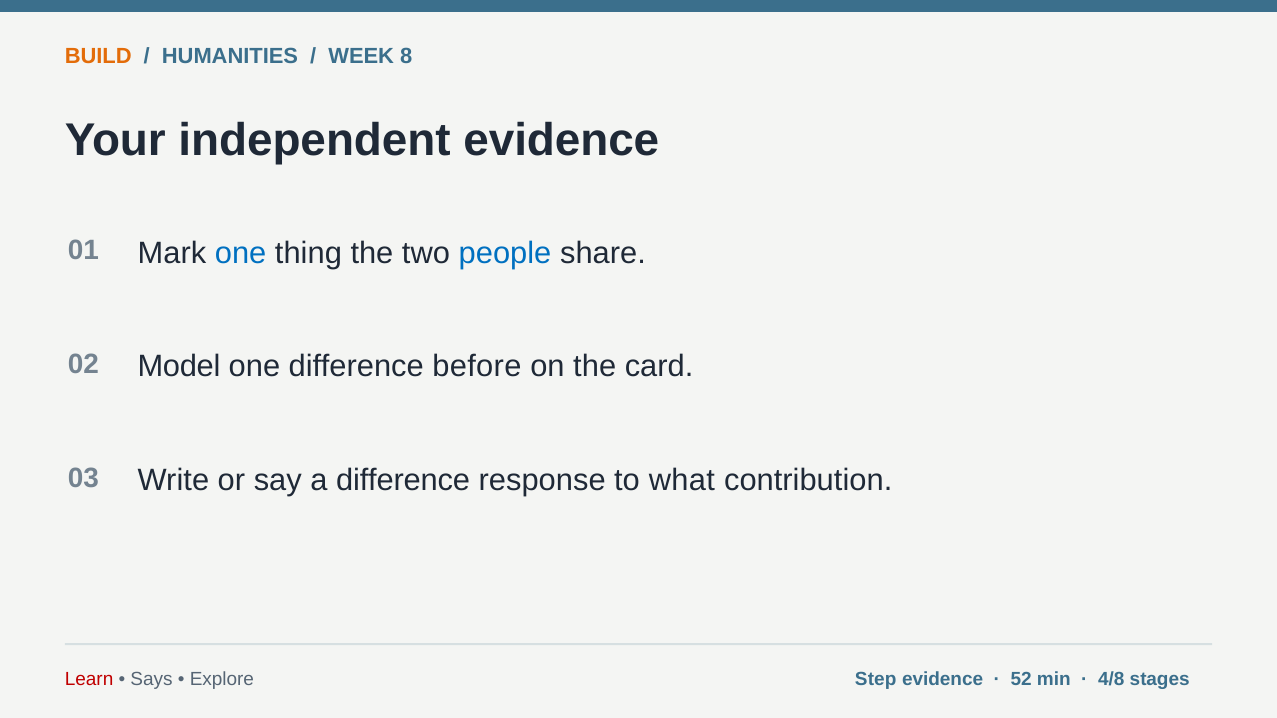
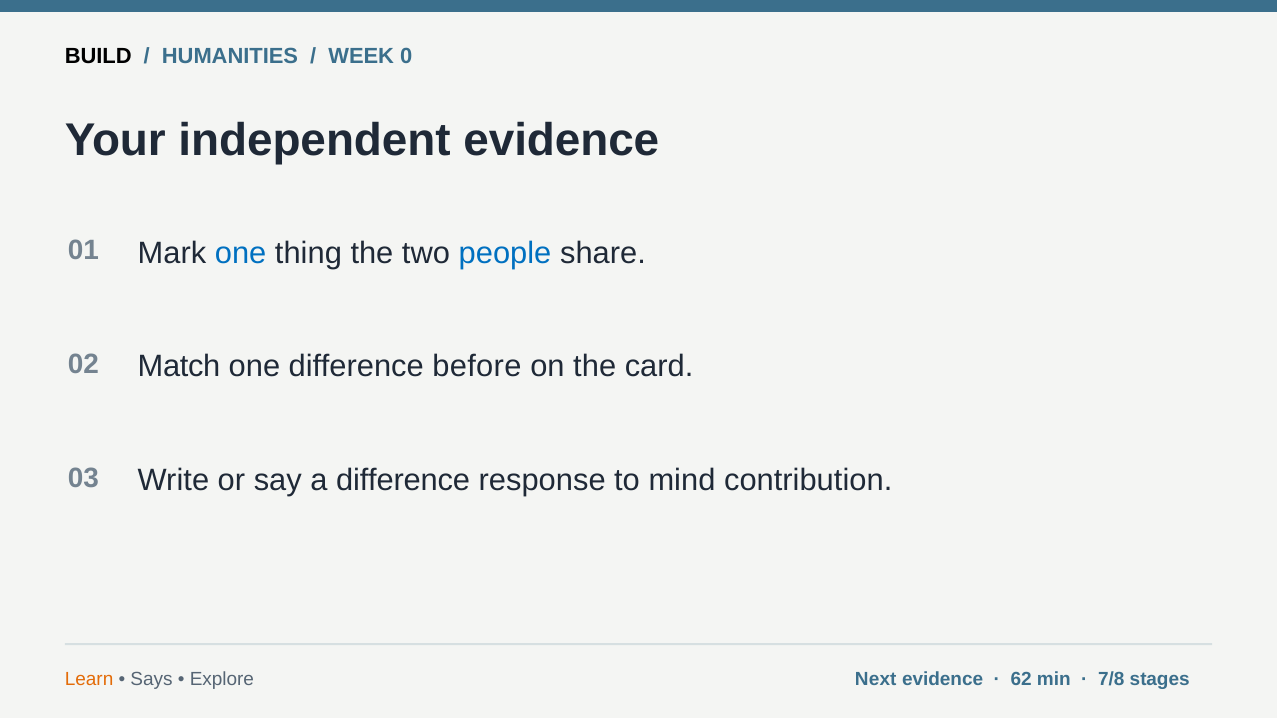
BUILD colour: orange -> black (98, 57)
8: 8 -> 0 (406, 57)
Model: Model -> Match (179, 367)
what: what -> mind (682, 481)
Learn colour: red -> orange (89, 680)
Step: Step -> Next (876, 680)
52: 52 -> 62 (1021, 680)
4/8: 4/8 -> 7/8 (1111, 680)
